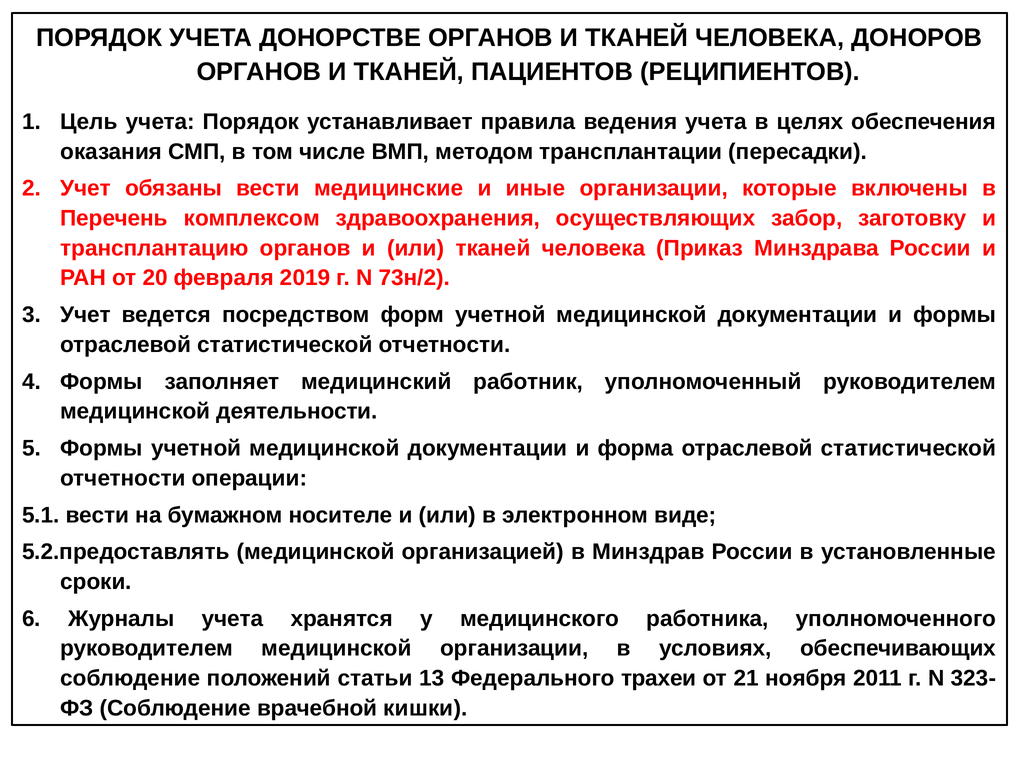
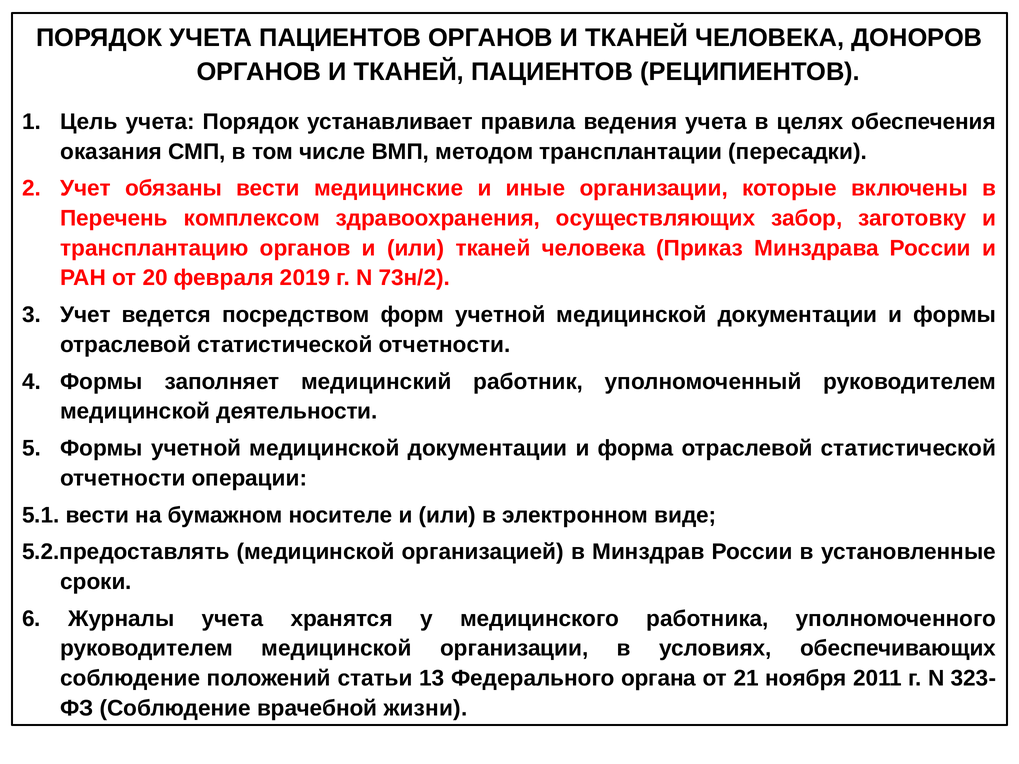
УЧЕТА ДОНОРСТВЕ: ДОНОРСТВЕ -> ПАЦИЕНТОВ (340, 38)
трахеи: трахеи -> органа (659, 679)
кишки: кишки -> жизни (425, 708)
